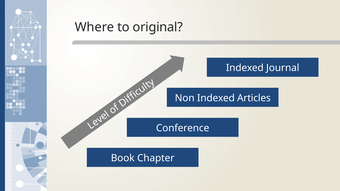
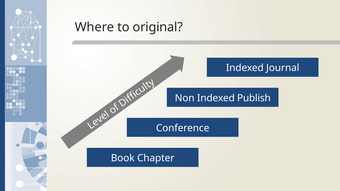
Articles: Articles -> Publish (254, 98)
